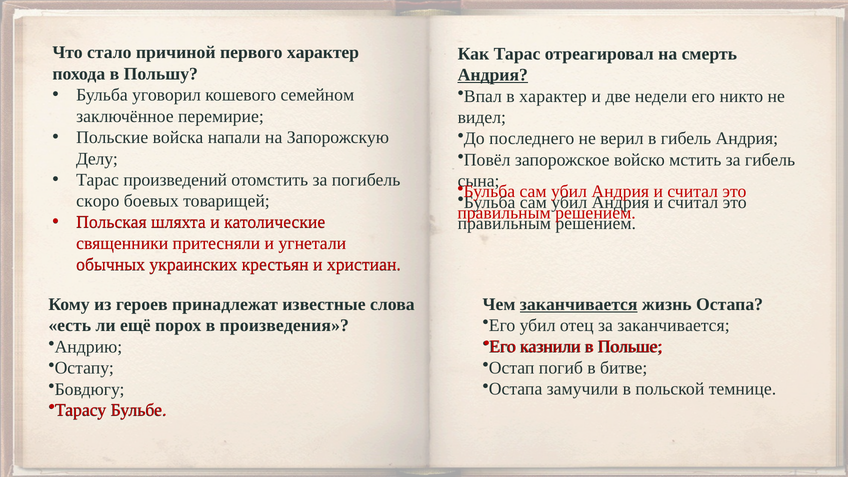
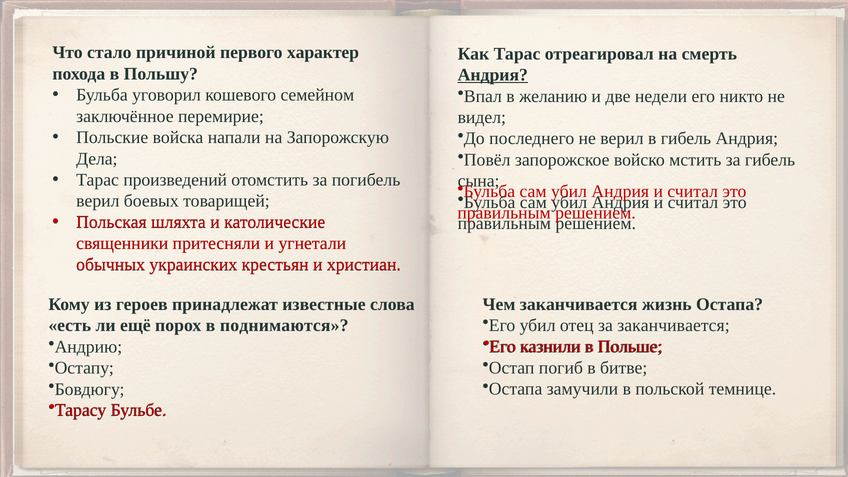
в характер: характер -> желанию (553, 96)
Делу: Делу -> Дела (97, 159)
скоро: скоро -> верил (98, 201)
заканчивается underline: present -> none (579, 304)
произведения: произведения -> поднимаются (284, 326)
